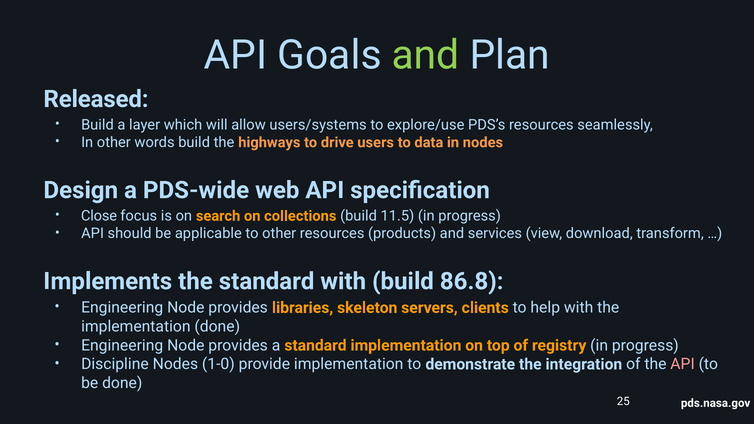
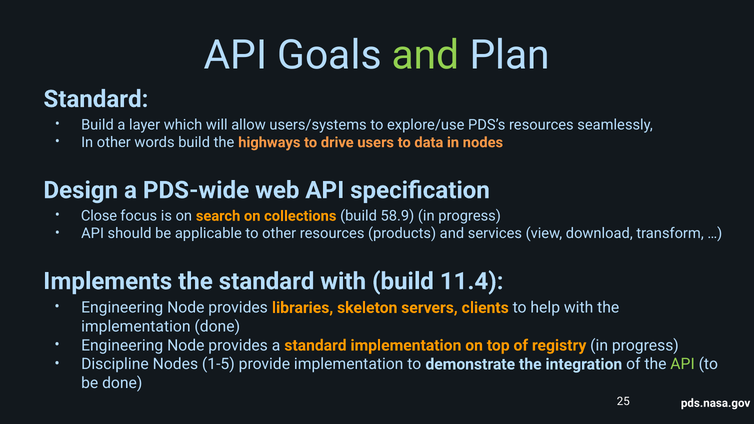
Released: Released -> Standard (96, 99)
11.5: 11.5 -> 58.9 (397, 216)
86.8: 86.8 -> 11.4 (472, 281)
1-0: 1-0 -> 1-5 (218, 364)
API colour: pink -> light green (683, 364)
